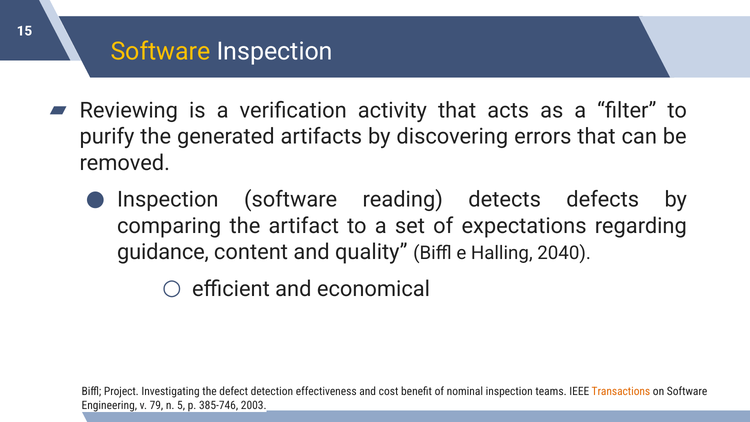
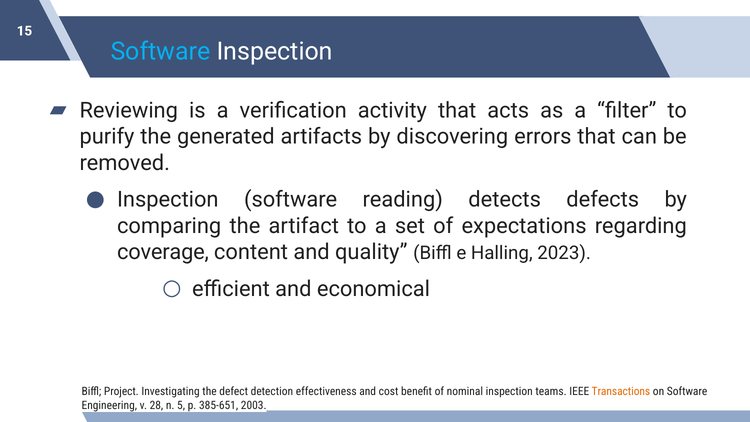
Software colour: yellow -> light blue (161, 52)
guidance: guidance -> coverage (163, 252)
2040: 2040 -> 2023 (564, 253)
79: 79 -> 28 (156, 405)
385-746: 385-746 -> 385-651 (219, 405)
